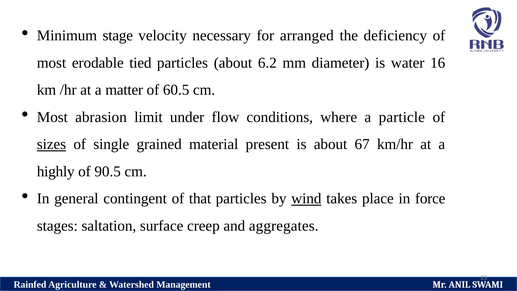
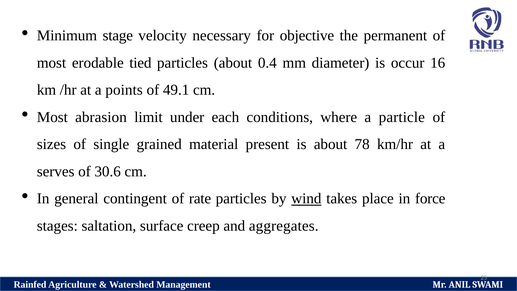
arranged: arranged -> objective (307, 36)
deficiency: deficiency -> permanent (395, 36)
6.2: 6.2 -> 0.4 (267, 63)
water: water -> occur (408, 63)
matter: matter -> points (124, 90)
60.5: 60.5 -> 49.1 (176, 90)
flow: flow -> each (225, 117)
sizes underline: present -> none (51, 144)
67: 67 -> 78 (362, 144)
highly: highly -> serves (56, 171)
90.5: 90.5 -> 30.6 (108, 171)
that: that -> rate (200, 198)
